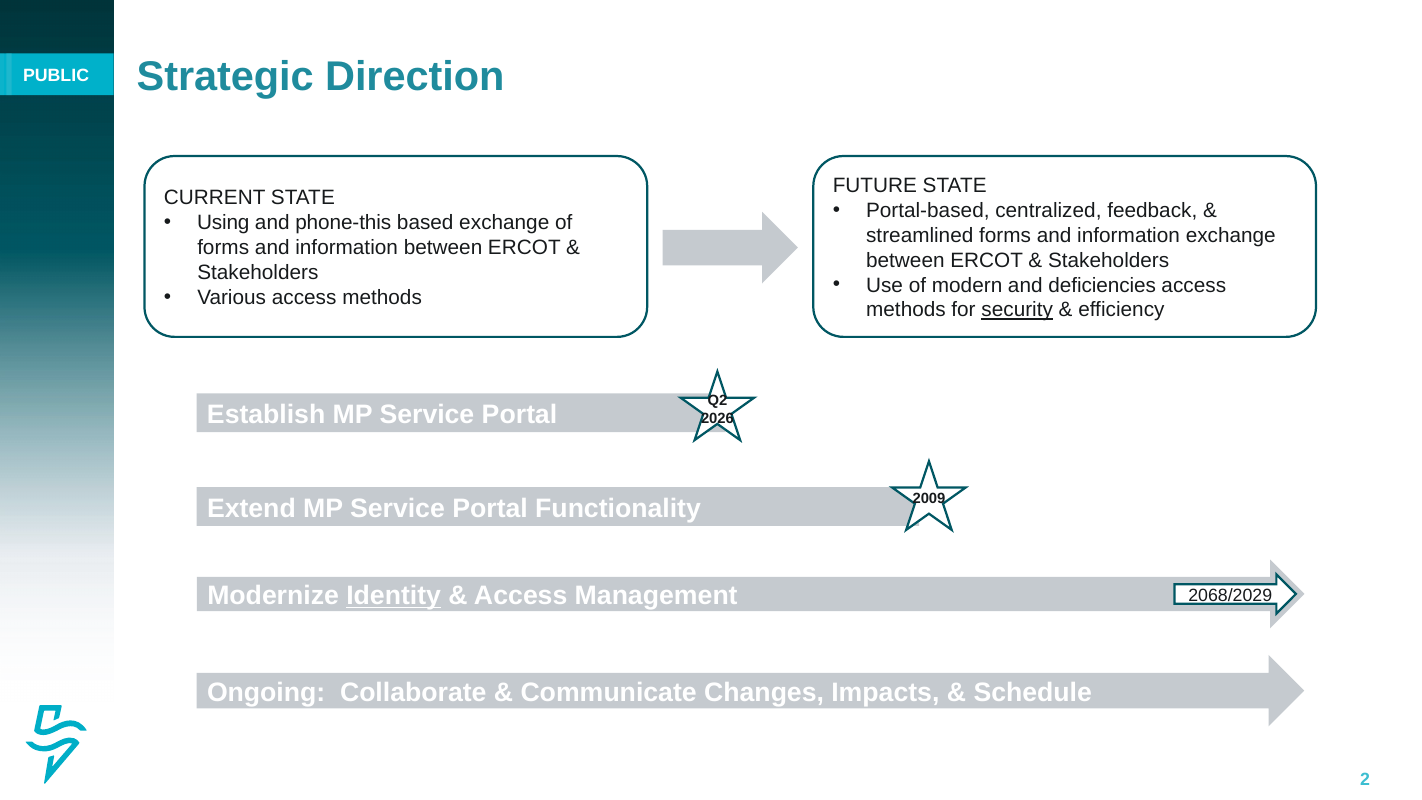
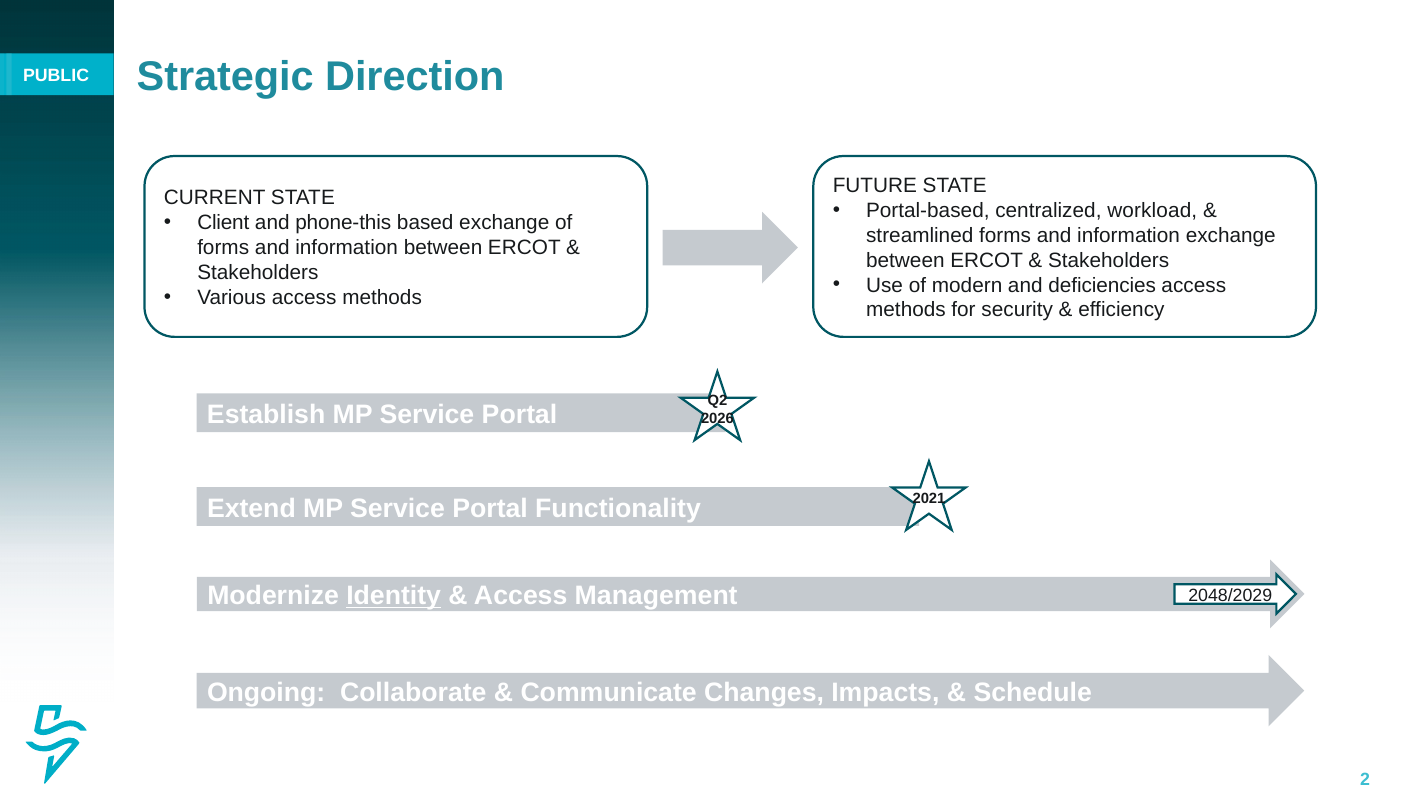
feedback: feedback -> workload (1152, 210)
Using: Using -> Client (223, 223)
security underline: present -> none (1017, 310)
2009: 2009 -> 2021 (929, 498)
2068/2029: 2068/2029 -> 2048/2029 (1230, 595)
